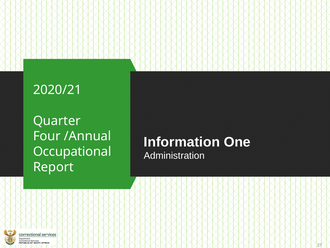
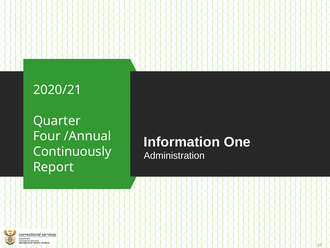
Occupational: Occupational -> Continuously (72, 151)
